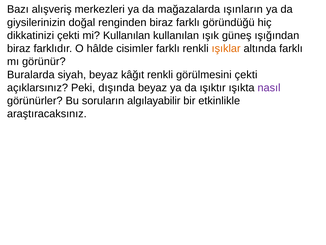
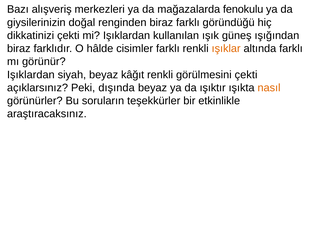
ışınların: ışınların -> fenokulu (243, 9)
mi Kullanılan: Kullanılan -> Işıklardan (127, 35)
Buralarda: Buralarda -> Işıklardan (31, 75)
nasıl colour: purple -> orange (269, 88)
algılayabilir: algılayabilir -> teşekkürler (154, 101)
